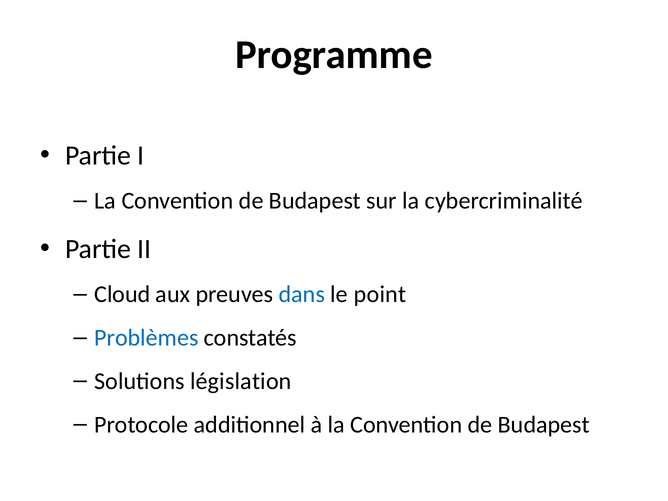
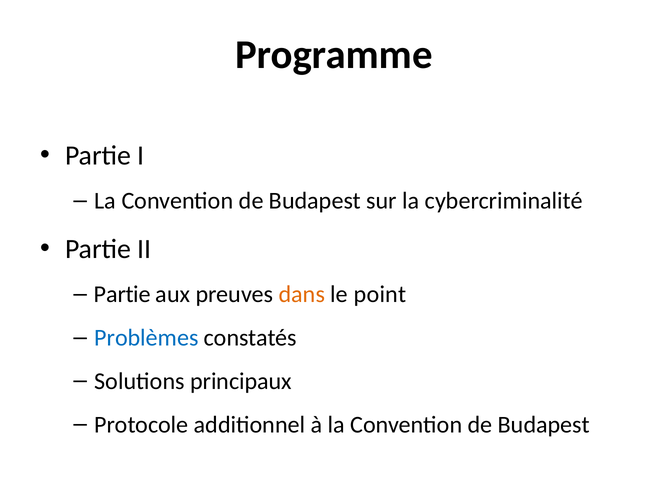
Cloud: Cloud -> Partie (122, 294)
dans colour: blue -> orange (302, 294)
législation: législation -> principaux (241, 381)
